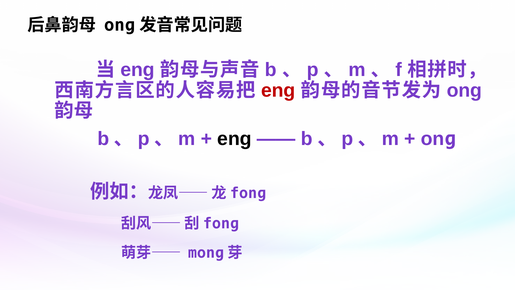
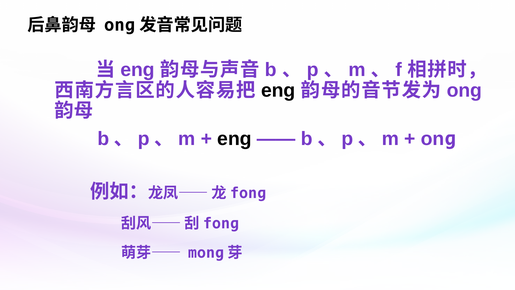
eng colour: red -> black (278, 90)
